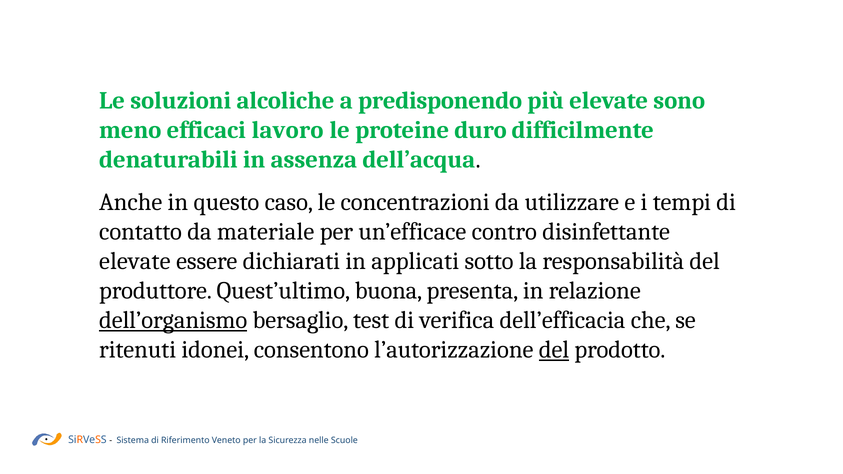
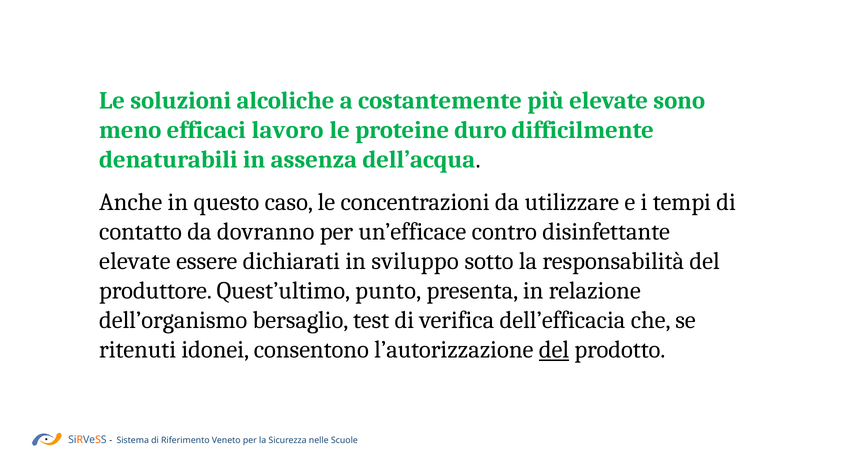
predisponendo: predisponendo -> costantemente (440, 101)
materiale: materiale -> dovranno (266, 232)
applicati: applicati -> sviluppo (415, 261)
buona: buona -> punto (388, 291)
dell’organismo underline: present -> none (173, 320)
